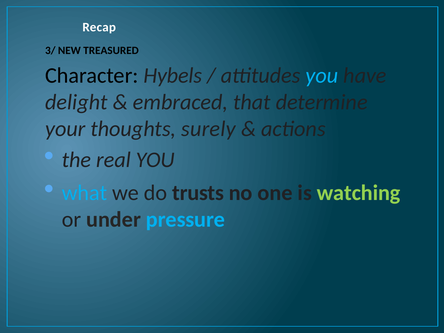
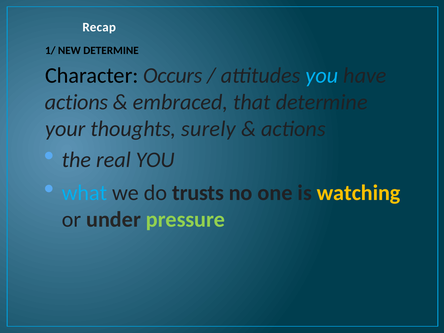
3/: 3/ -> 1/ (50, 50)
NEW TREASURED: TREASURED -> DETERMINE (111, 50)
Hybels: Hybels -> Occurs (173, 76)
delight: delight -> actions (77, 102)
watching colour: light green -> yellow (359, 193)
pressure colour: light blue -> light green (185, 219)
